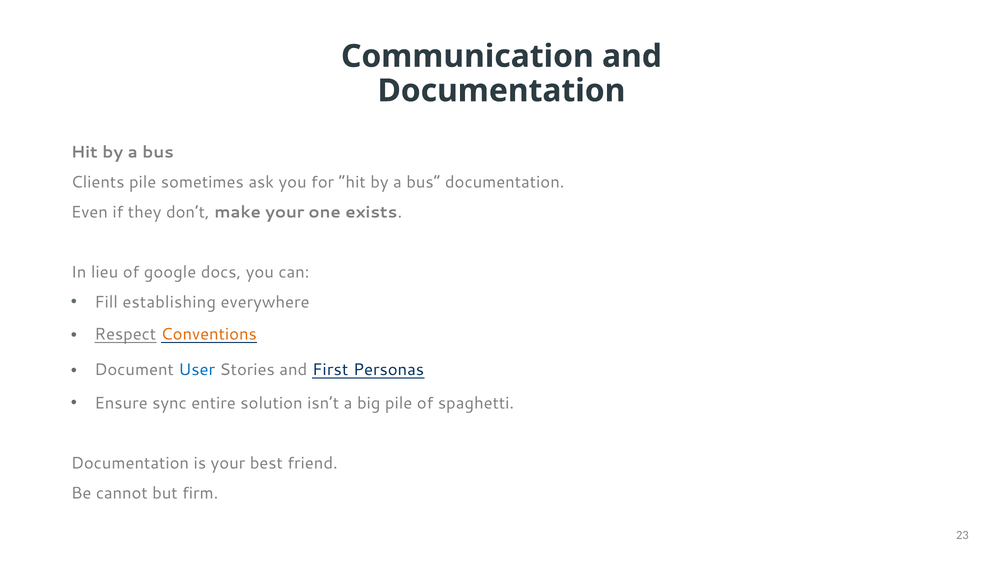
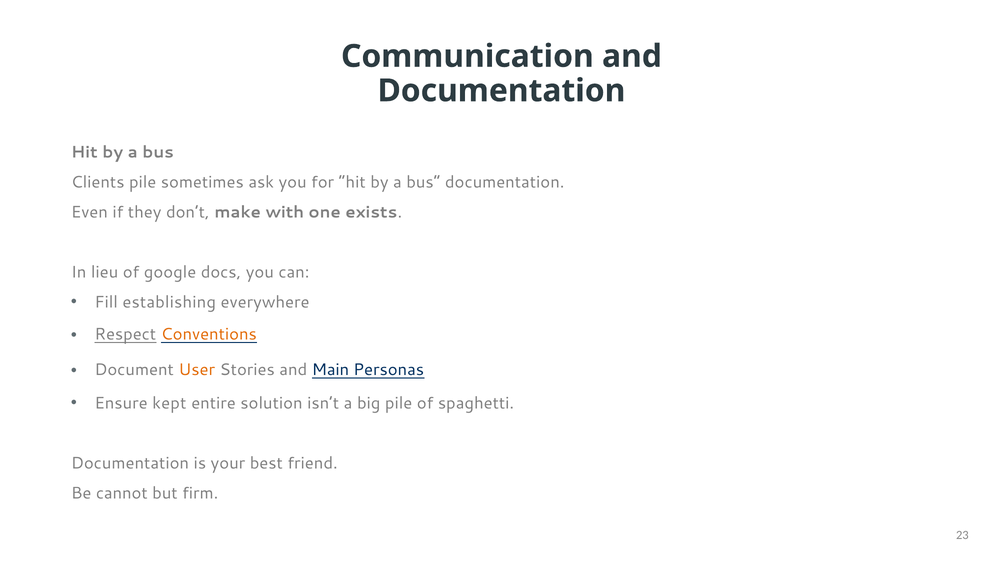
make your: your -> with (285, 212)
User colour: blue -> orange (197, 370)
First: First -> Main (330, 370)
sync: sync -> kept (169, 403)
